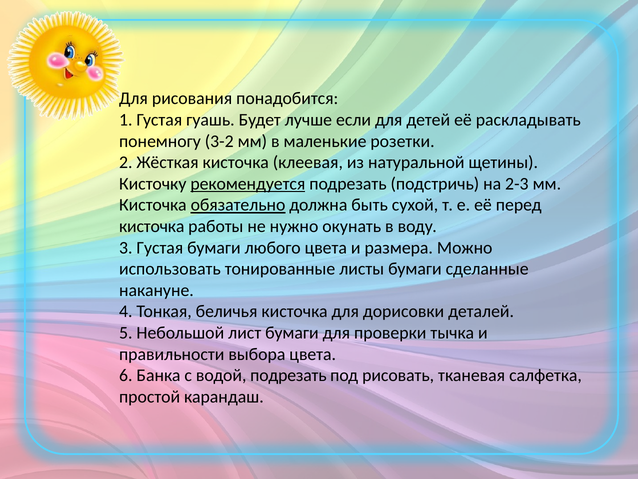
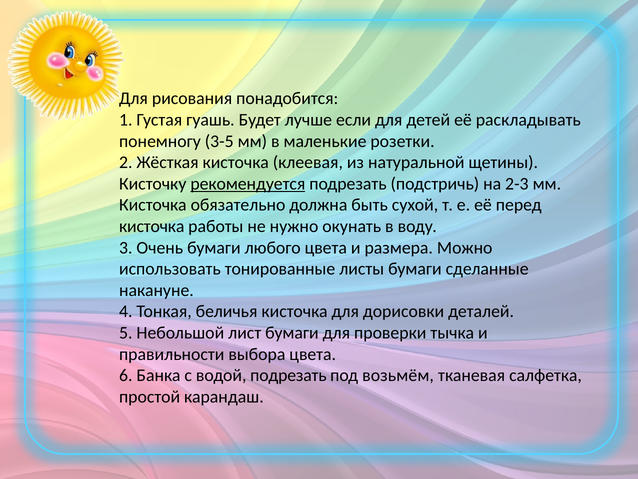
3-2: 3-2 -> 3-5 (219, 141)
обязательно underline: present -> none (238, 205)
3 Густая: Густая -> Очень (160, 247)
рисовать: рисовать -> возьмём (398, 375)
